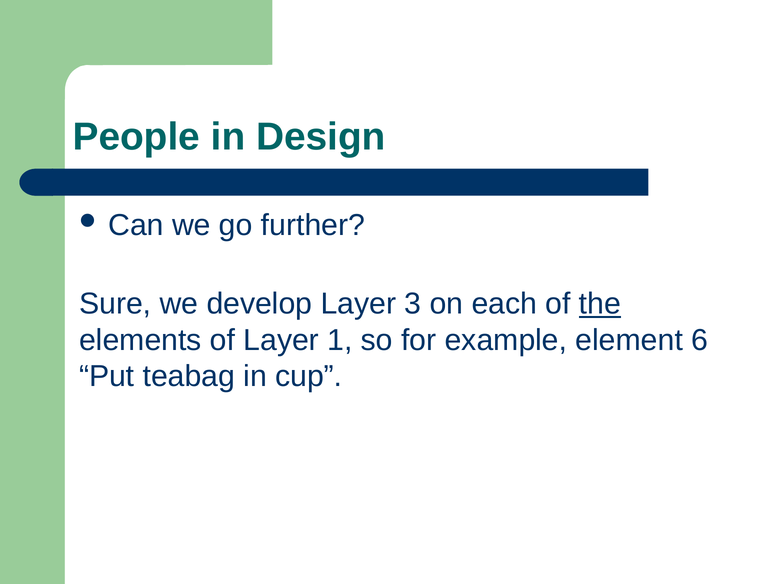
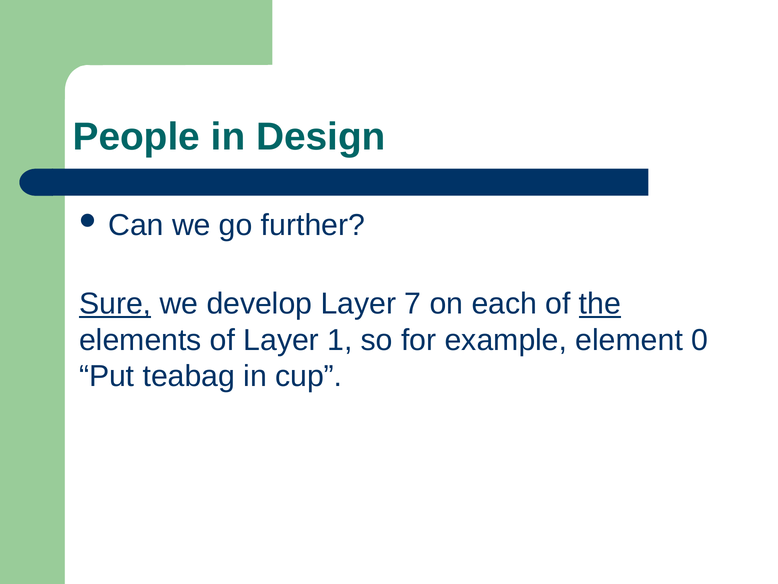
Sure underline: none -> present (115, 304)
3: 3 -> 7 (413, 304)
6: 6 -> 0 (700, 340)
